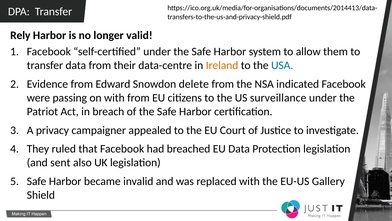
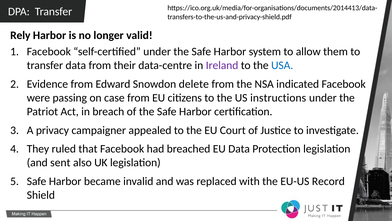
Ireland colour: orange -> purple (222, 65)
on with: with -> case (114, 98)
surveillance: surveillance -> instructions (278, 98)
Gallery: Gallery -> Record (328, 181)
